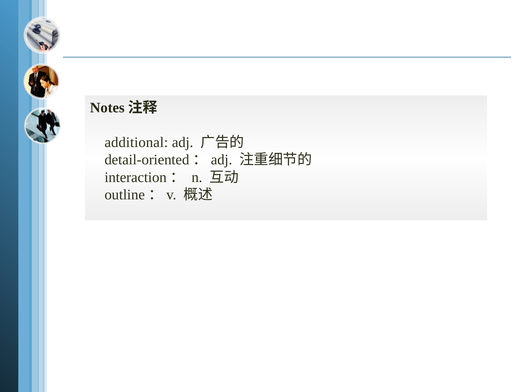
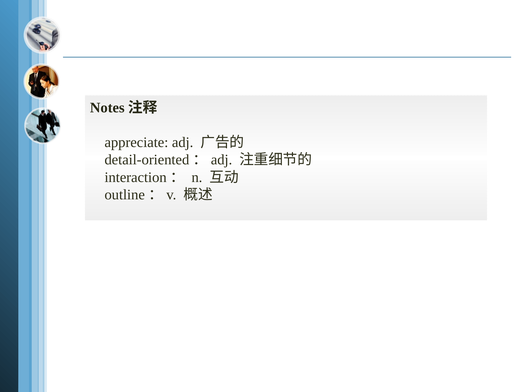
additional: additional -> appreciate (136, 143)
